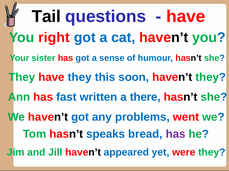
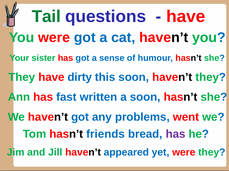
Tail colour: black -> green (46, 16)
You right: right -> were (54, 38)
have they: they -> dirty (80, 77)
a there: there -> soon (145, 97)
speaks: speaks -> friends (106, 135)
